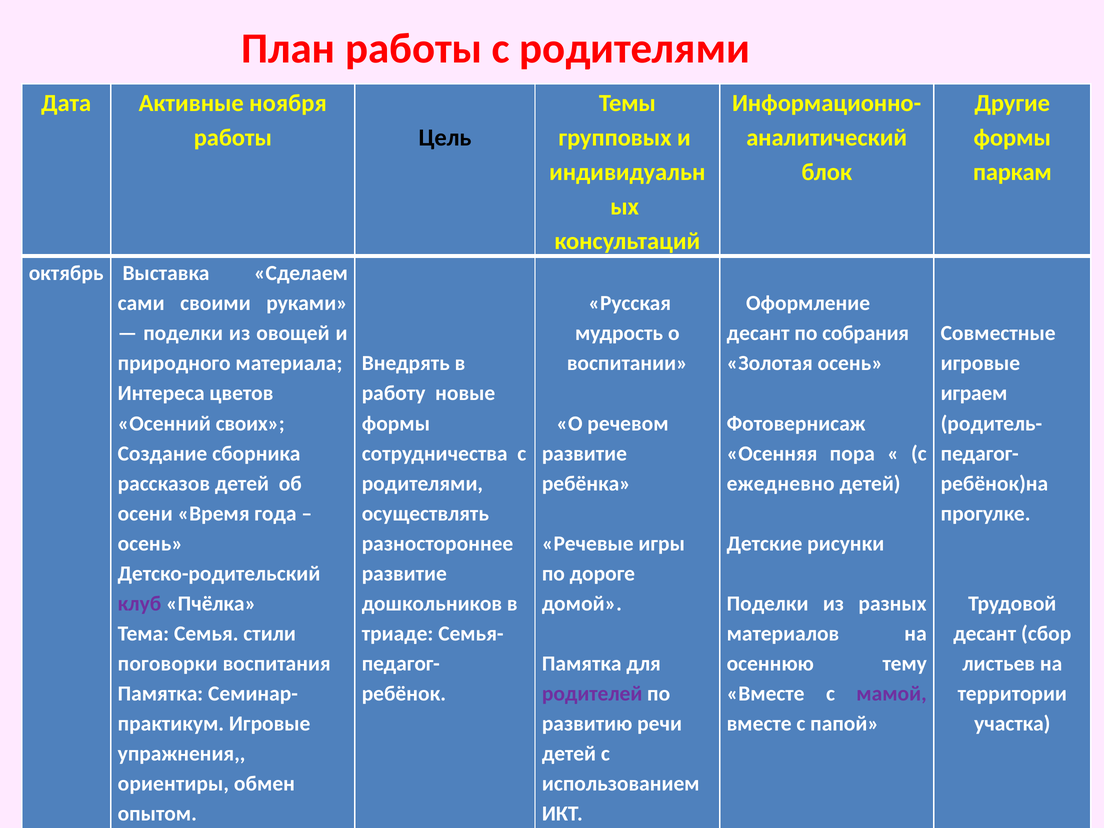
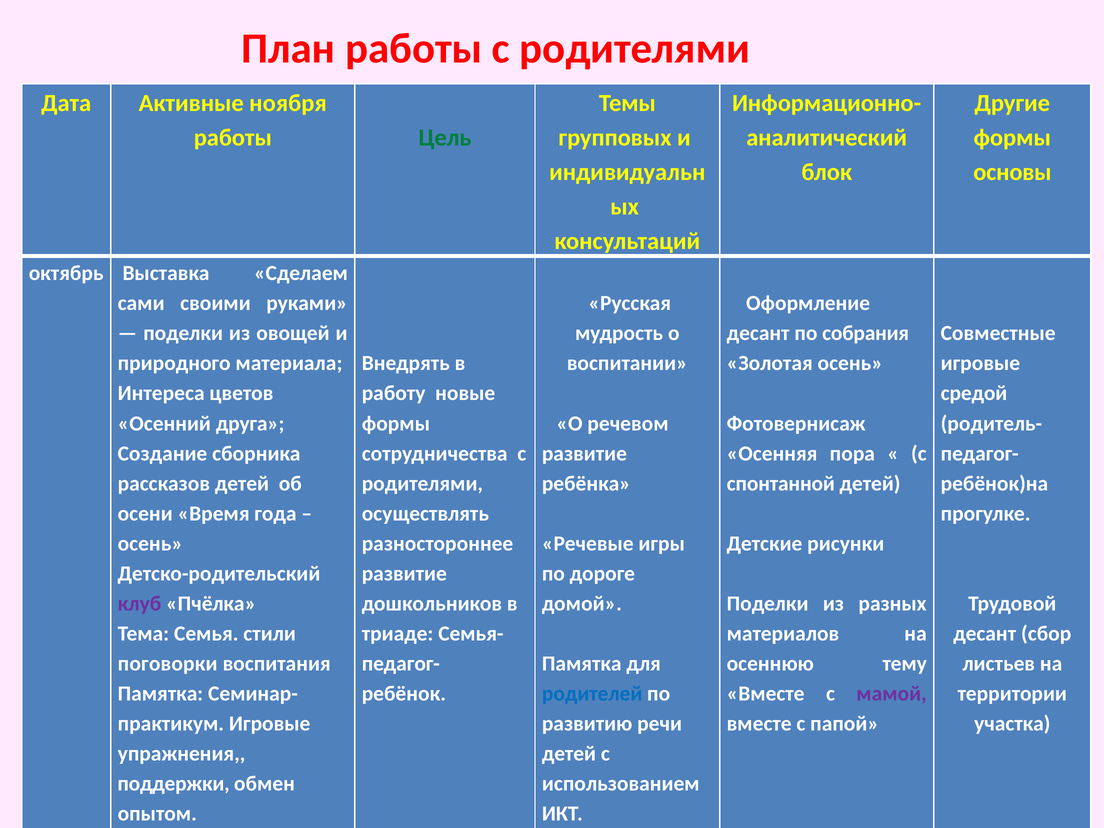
Цель colour: black -> green (445, 138)
паркам: паркам -> основы (1012, 172)
играем: играем -> средой (974, 393)
своих: своих -> друга (250, 423)
ежедневно: ежедневно -> спонтанной (781, 483)
родителей colour: purple -> blue (592, 694)
ориентиры: ориентиры -> поддержки (174, 784)
